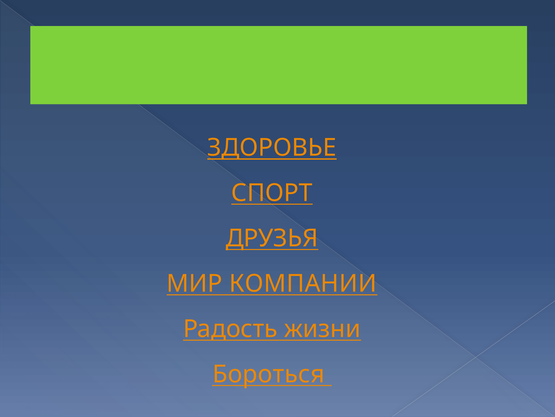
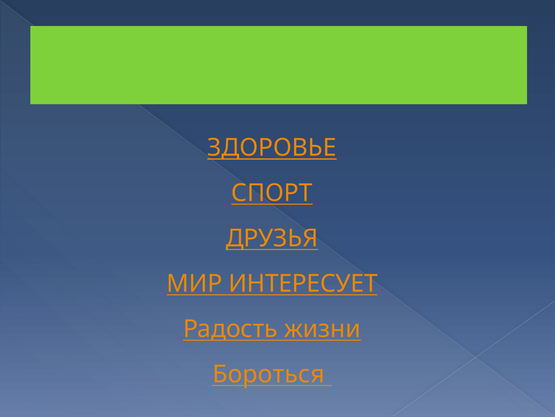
КОМПАНИИ: КОМПАНИИ -> ИНТЕРЕСУЕТ (303, 283)
